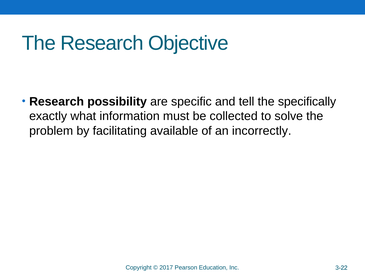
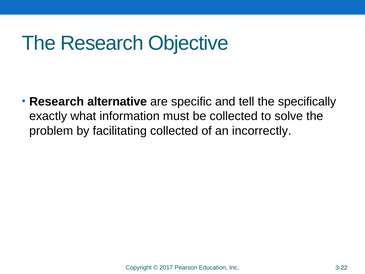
possibility: possibility -> alternative (117, 101)
facilitating available: available -> collected (174, 131)
